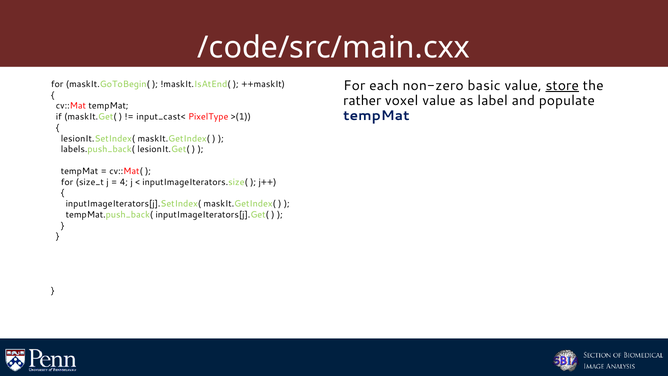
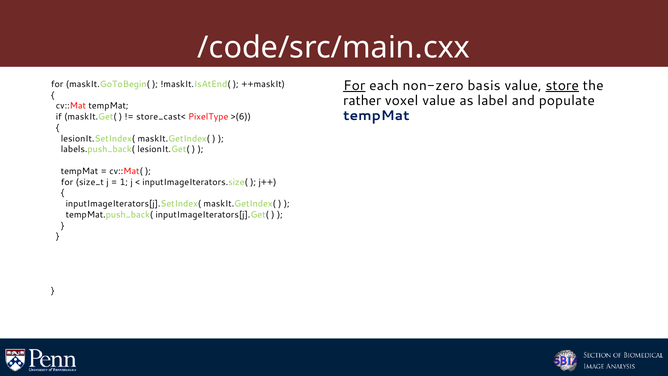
For underline: none -> present (354, 86)
basic: basic -> basis (484, 86)
input_cast<: input_cast< -> store_cast< (161, 117)
>(1: >(1 -> >(6 (241, 117)
4: 4 -> 1 (124, 182)
